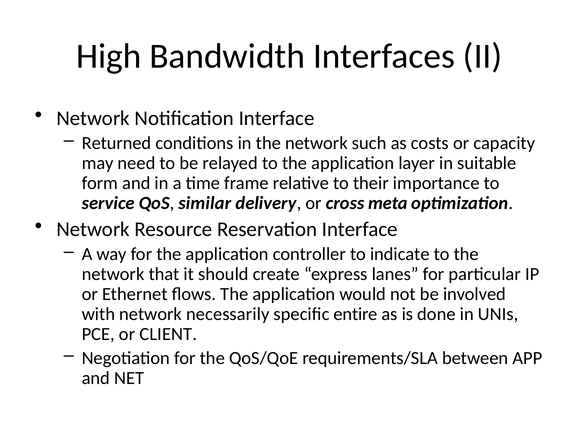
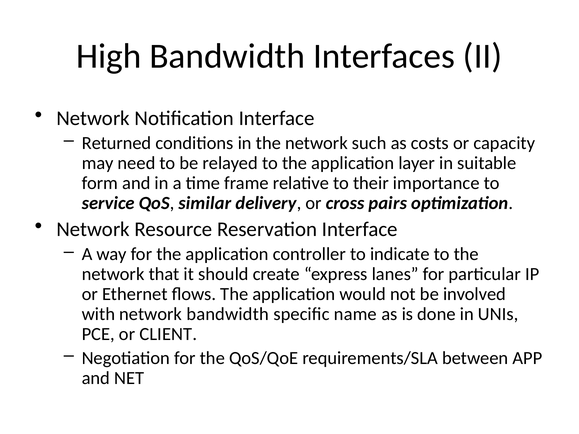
meta: meta -> pairs (388, 203)
network necessarily: necessarily -> bandwidth (228, 314)
entire: entire -> name (355, 314)
